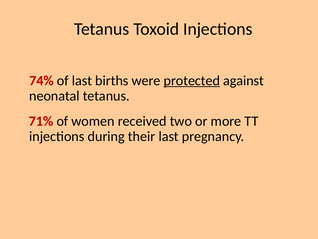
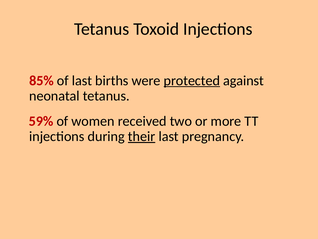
74%: 74% -> 85% (41, 80)
71%: 71% -> 59% (41, 121)
their underline: none -> present (142, 136)
